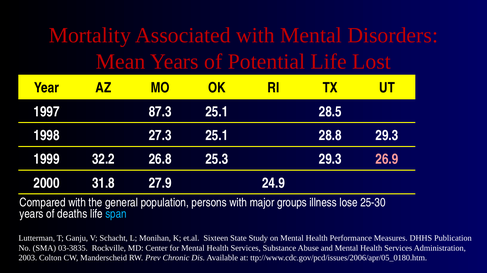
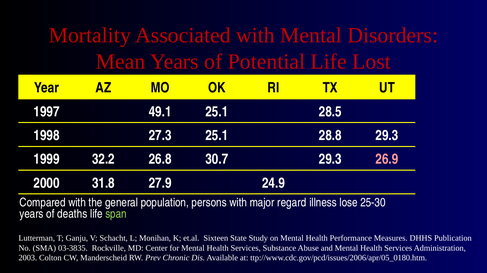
87.3: 87.3 -> 49.1 (160, 112)
25.3: 25.3 -> 30.7 (217, 159)
groups: groups -> regard (292, 203)
span colour: light blue -> light green (116, 214)
